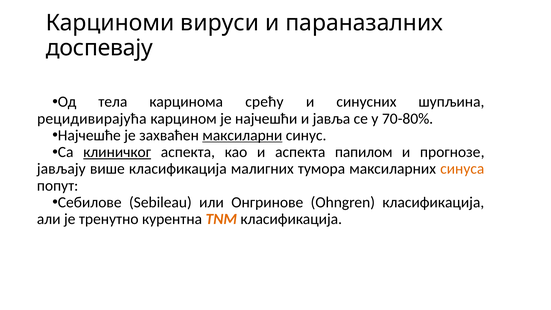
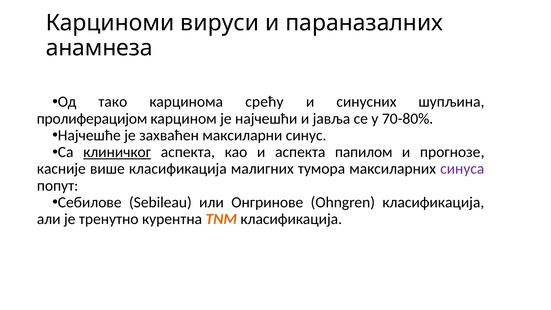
доспевају: доспевају -> анамнезa (99, 48)
тела: тела -> тако (113, 102)
рецидивирајућа: рецидивирајућа -> пролиферацијом (92, 119)
максиларни underline: present -> none (242, 135)
јављају: јављају -> касније (61, 169)
синуса colour: orange -> purple (462, 169)
